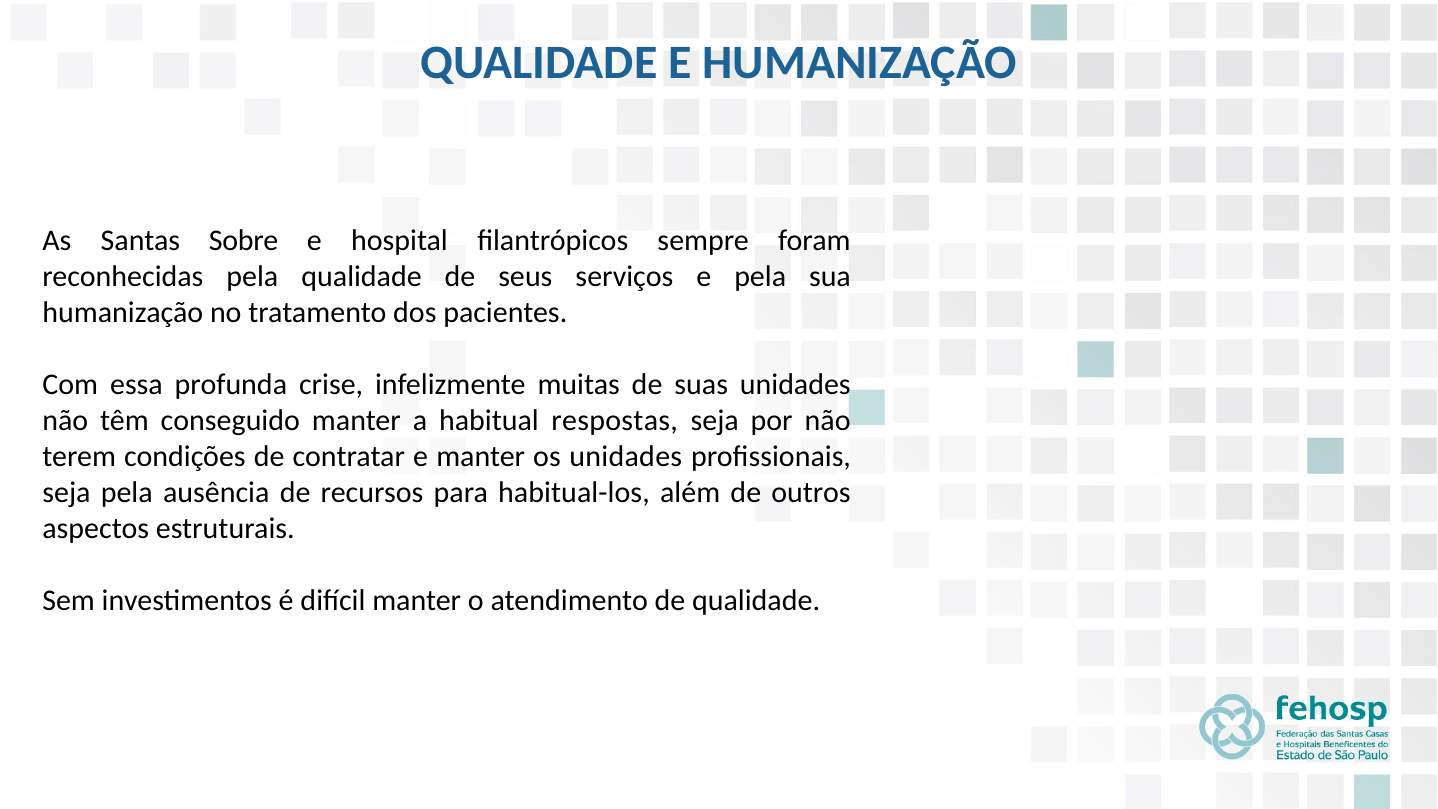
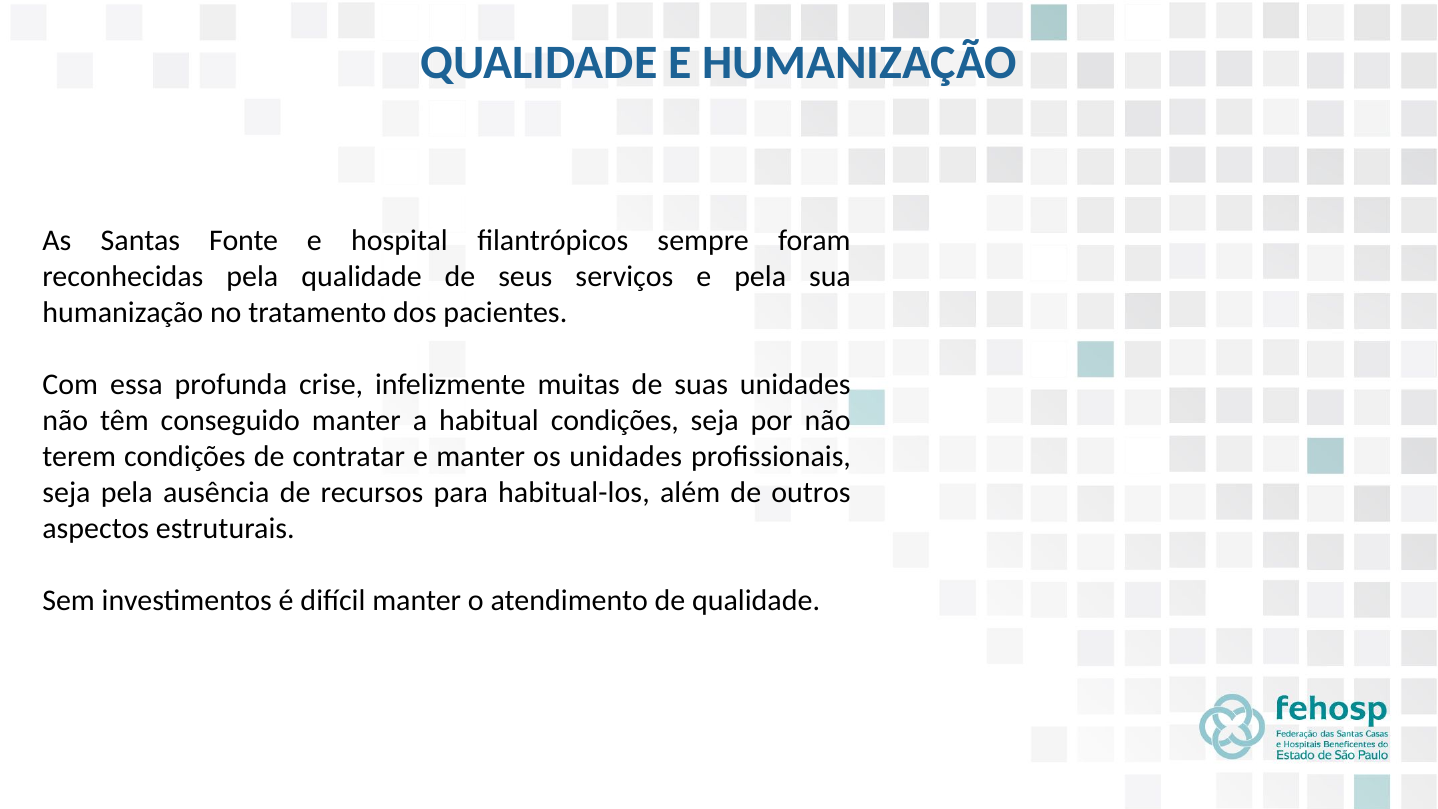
Sobre: Sobre -> Fonte (244, 241)
habitual respostas: respostas -> condições (615, 421)
